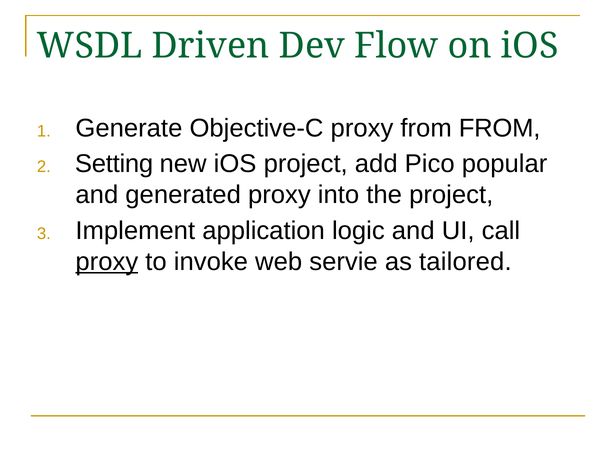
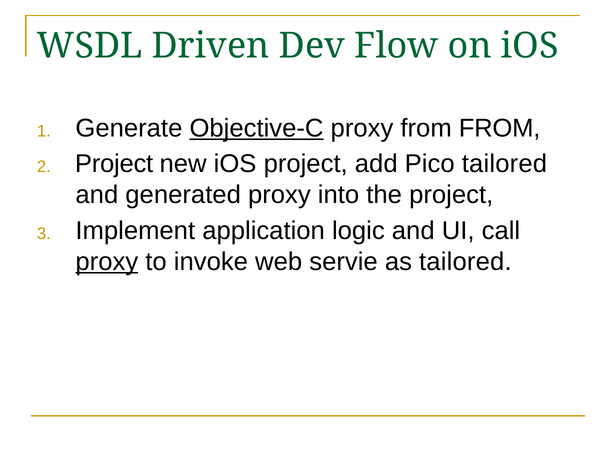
Objective-C underline: none -> present (257, 128)
Setting: Setting -> Project (114, 164)
Pico popular: popular -> tailored (504, 164)
